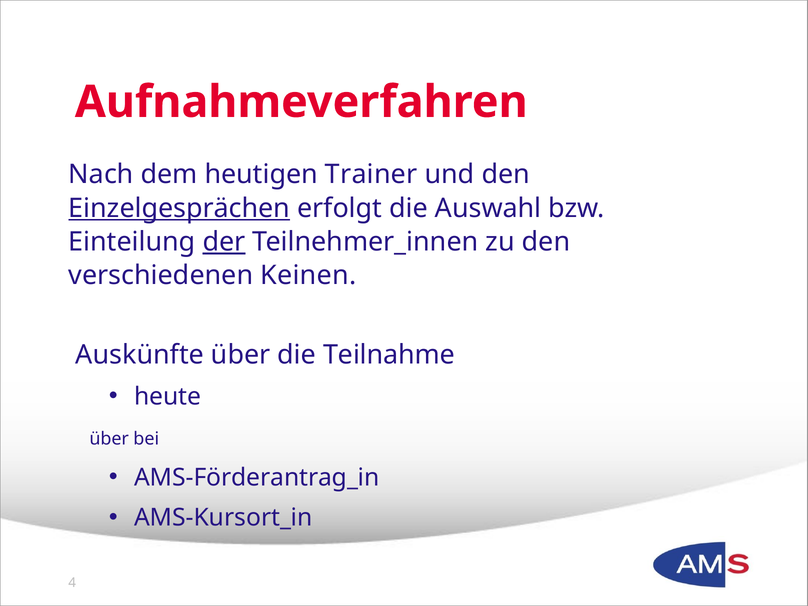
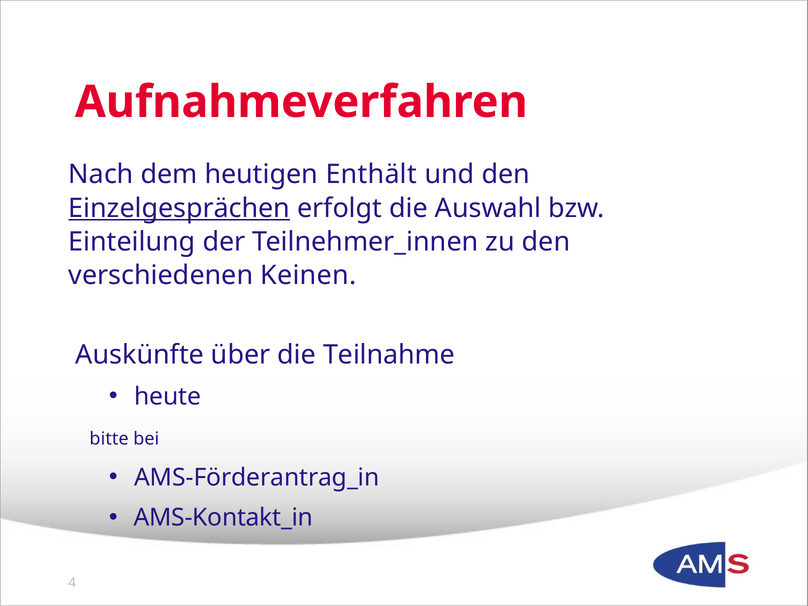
Trainer: Trainer -> Enthält (371, 175)
der underline: present -> none (224, 242)
über: über -> bitte (109, 439)
AMS-Kursort_in: AMS-Kursort_in -> AMS-Kontakt_in (223, 518)
